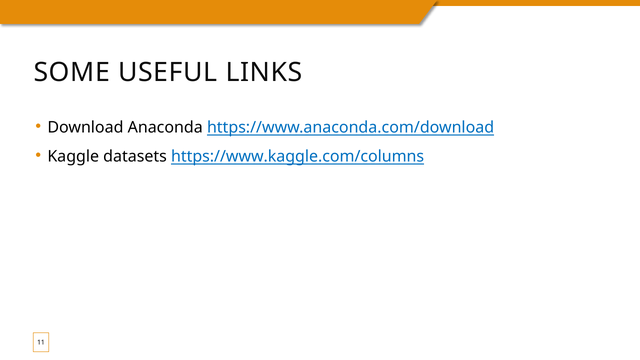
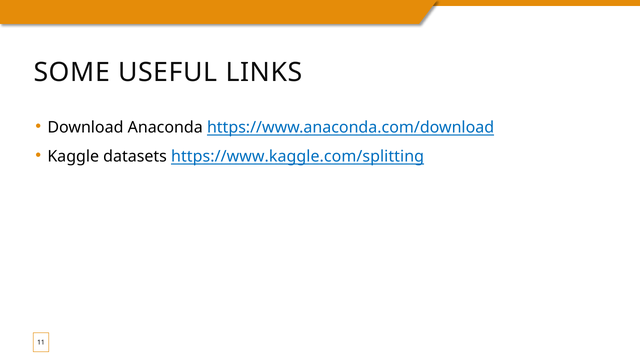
https://www.kaggle.com/columns: https://www.kaggle.com/columns -> https://www.kaggle.com/splitting (298, 157)
